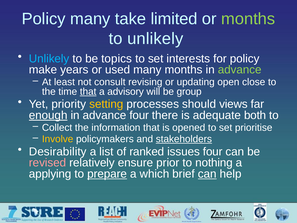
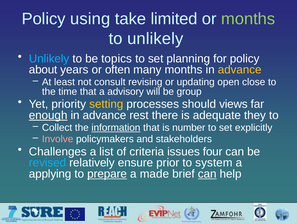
Policy many: many -> using (90, 19)
interests: interests -> planning (188, 59)
make: make -> about (43, 70)
used: used -> often (118, 70)
advance colour: light green -> yellow (240, 70)
that underline: present -> none (88, 91)
advance four: four -> rest (139, 115)
both: both -> they (255, 115)
information underline: none -> present (116, 127)
opened: opened -> number (189, 127)
prioritise: prioritise -> explicitly (254, 127)
Involve colour: yellow -> pink (58, 139)
stakeholders underline: present -> none (184, 139)
Desirability: Desirability -> Challenges (58, 151)
ranked: ranked -> criteria (147, 151)
revised colour: pink -> light blue (48, 163)
nothing: nothing -> system (214, 163)
which: which -> made (154, 174)
